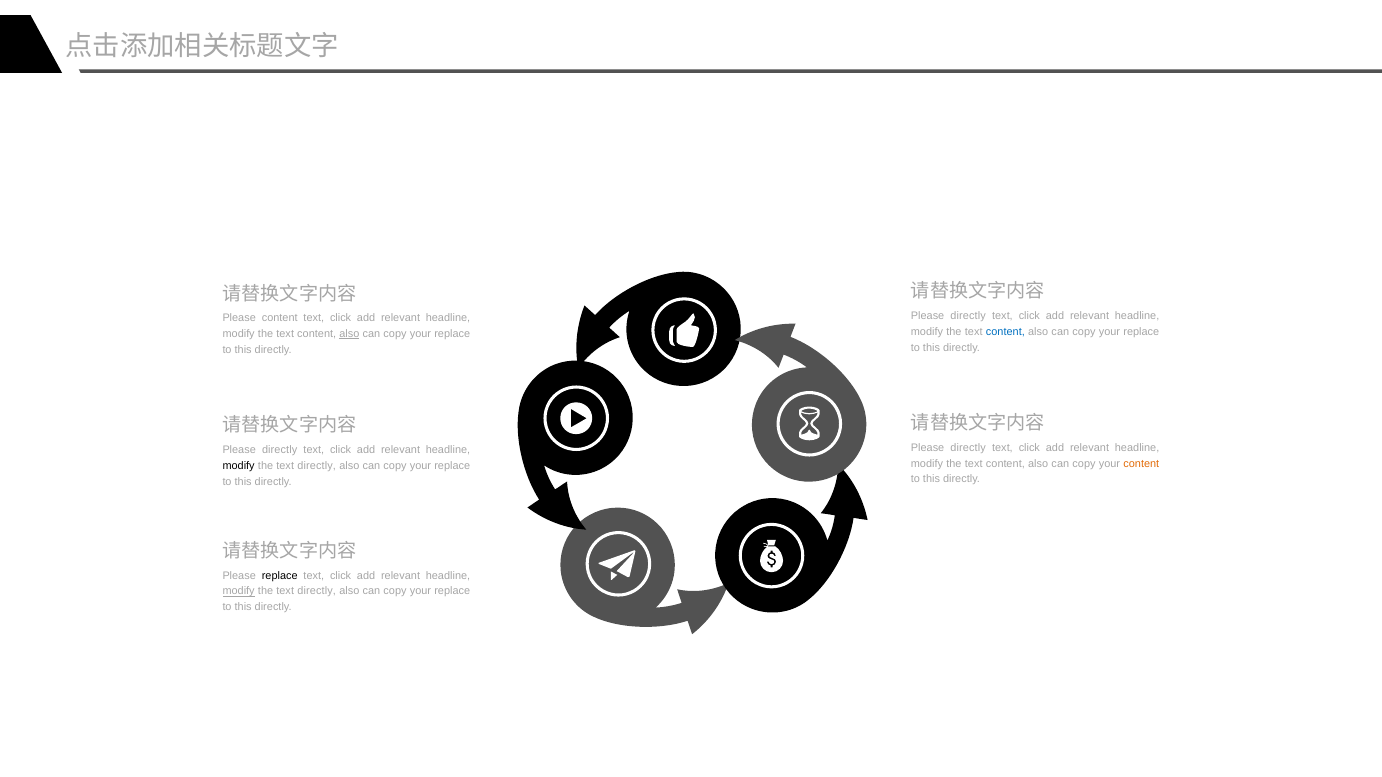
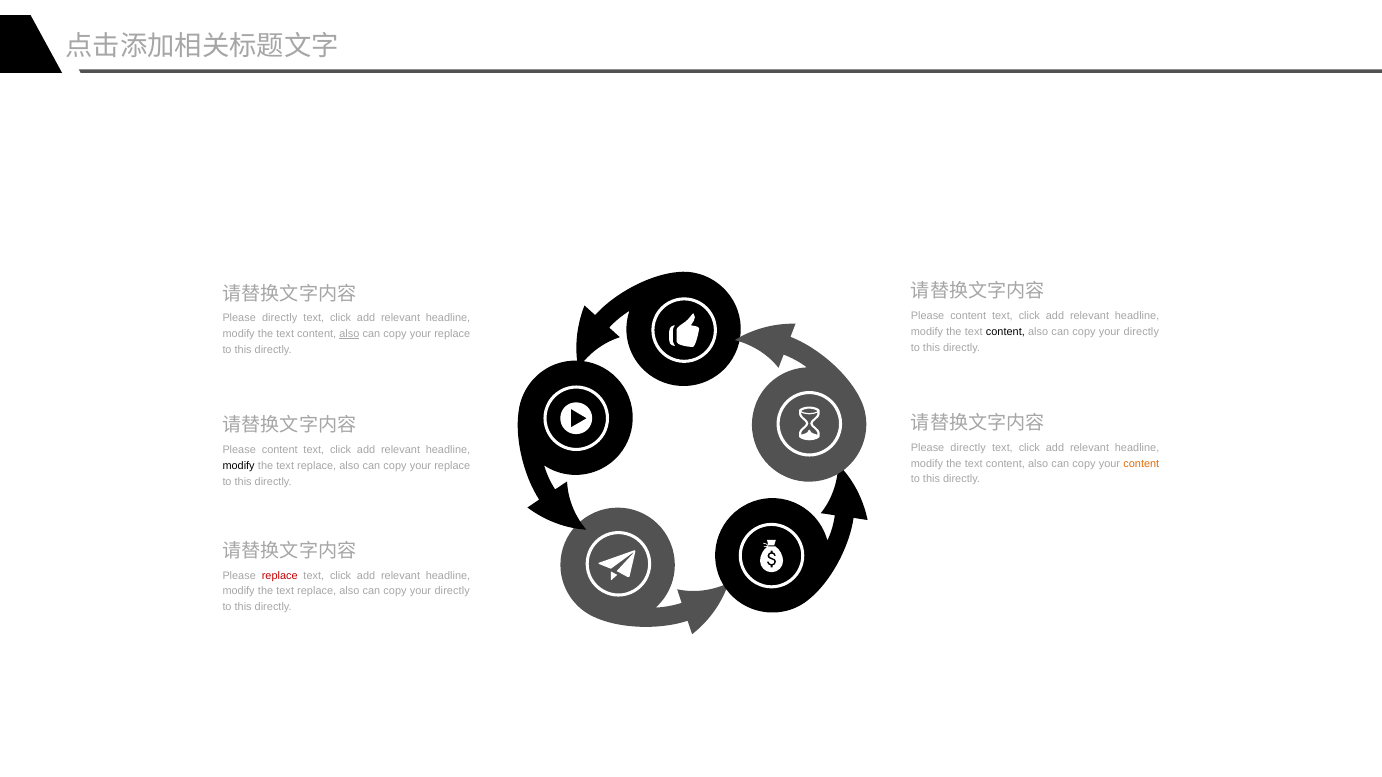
directly: directly -> content (968, 316)
content: content -> directly (280, 318)
content colour: blue -> black (1005, 332)
replace: replace -> directly (1141, 332)
directly: directly -> content (280, 450)
directly: directly -> replace (317, 466)
replace colour: black -> red (280, 576)
modify underline: present -> none (239, 591)
directly: directly -> replace (317, 591)
replace: replace -> directly (452, 591)
